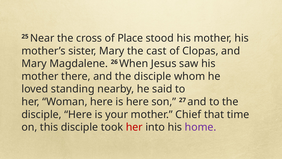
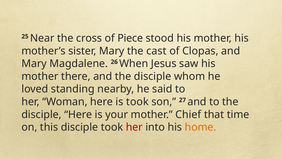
Place: Place -> Piece (130, 38)
is here: here -> took (137, 102)
home colour: purple -> orange (201, 127)
